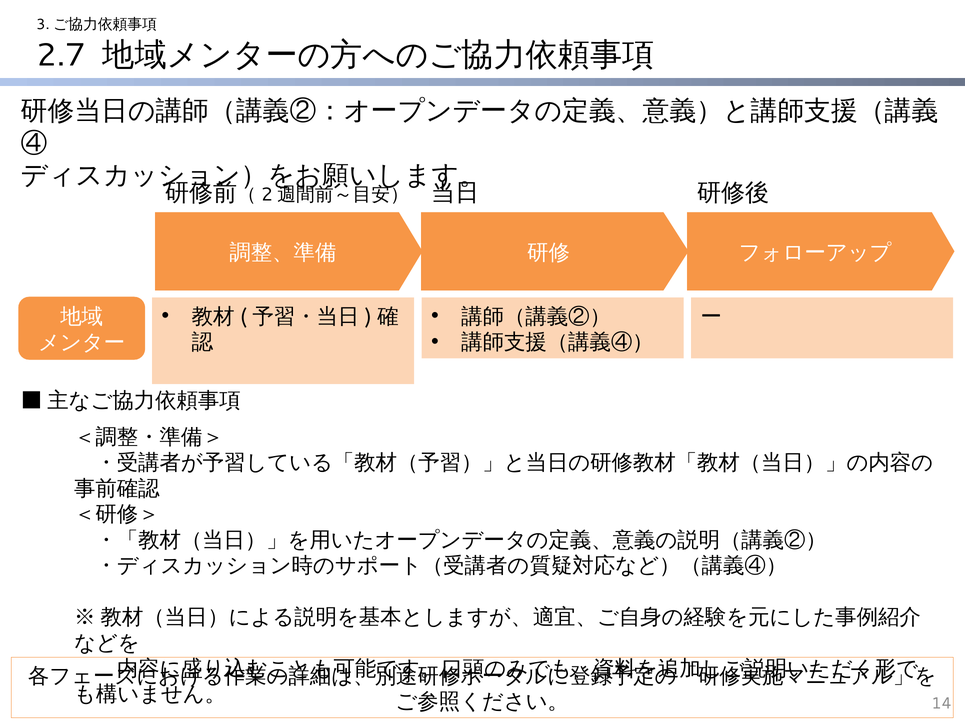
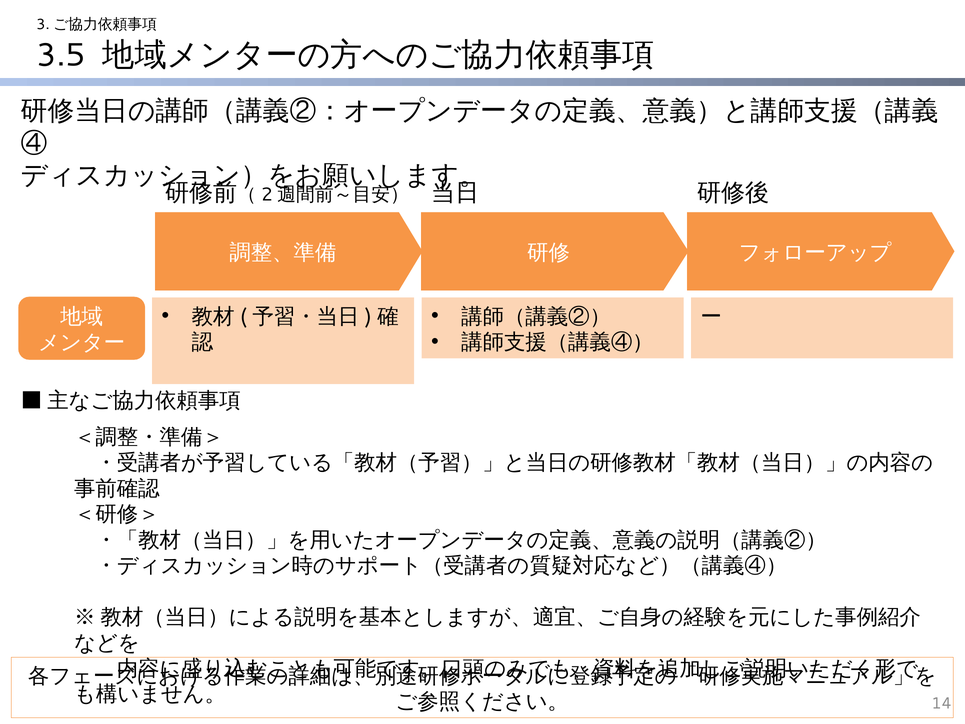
2.7: 2.7 -> 3.5 (61, 55)
